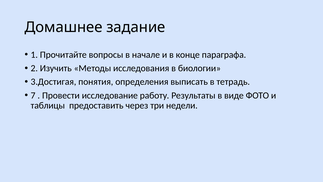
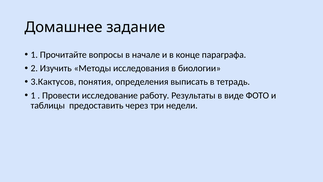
3.Достигая: 3.Достигая -> 3.Кактусов (53, 82)
7: 7 -> 1 (33, 95)
